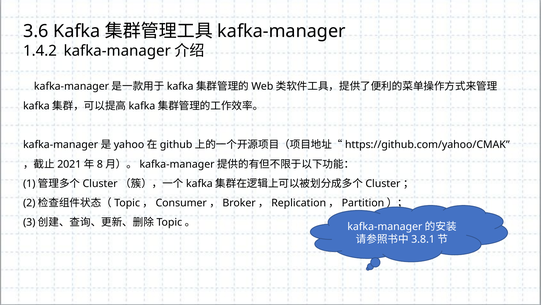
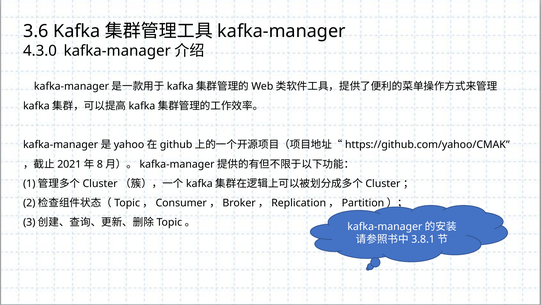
1.4.2: 1.4.2 -> 4.3.0 (40, 51)
